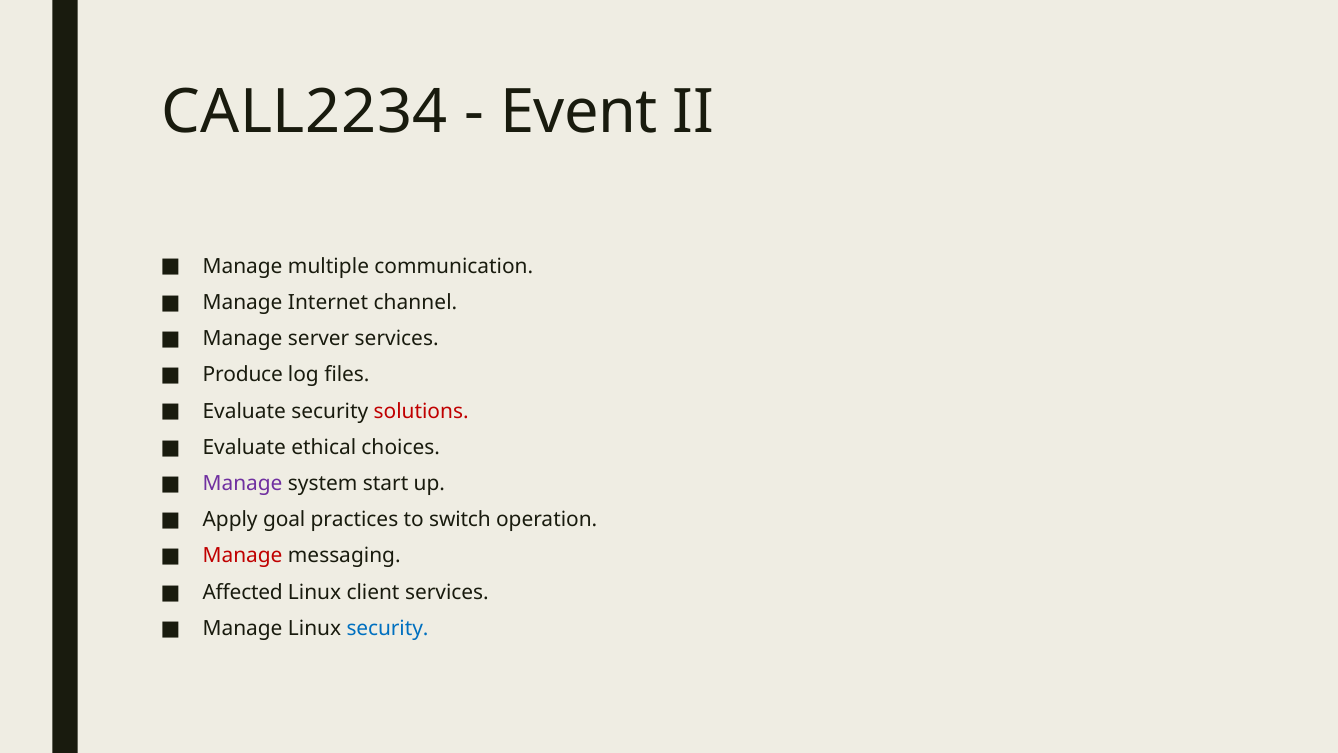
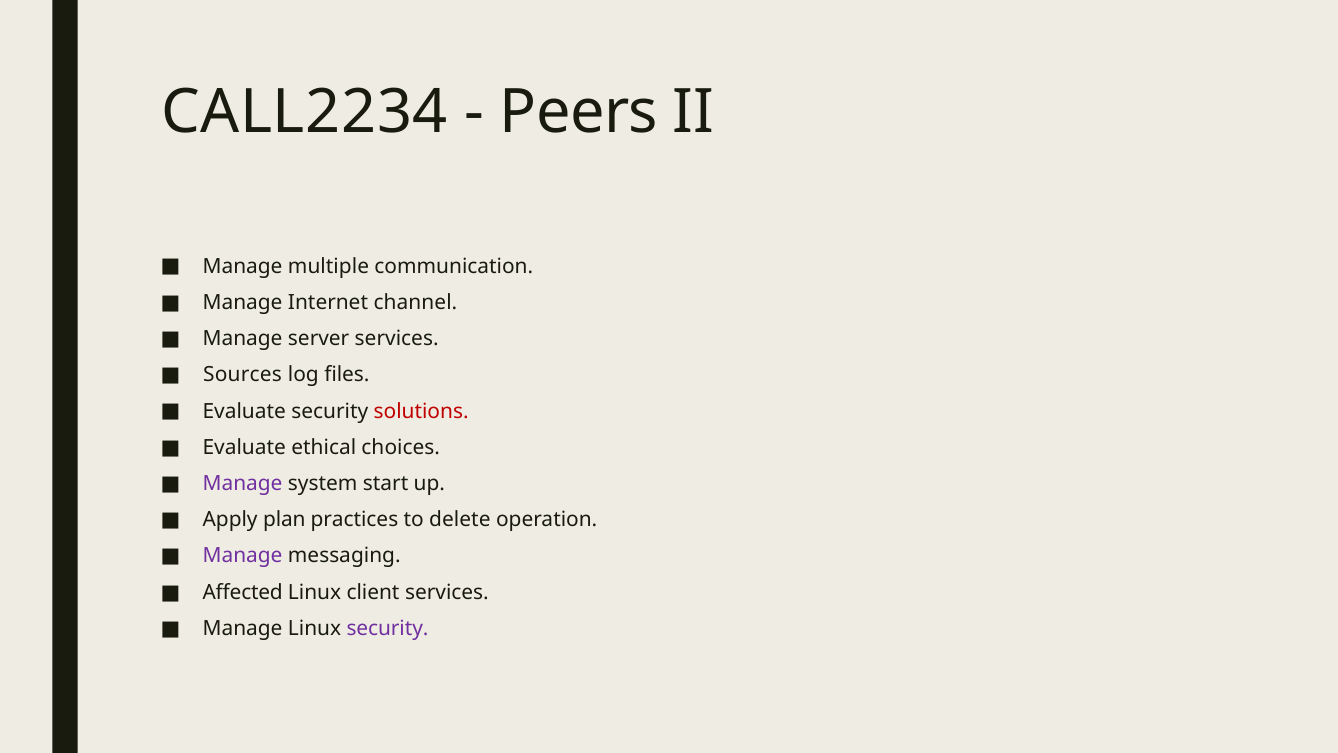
Event: Event -> Peers (579, 112)
Produce: Produce -> Sources (243, 375)
goal: goal -> plan (284, 520)
switch: switch -> delete (460, 520)
Manage colour: red -> purple (243, 556)
security colour: blue -> purple (387, 628)
